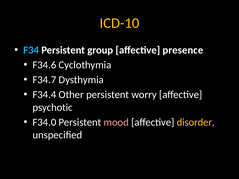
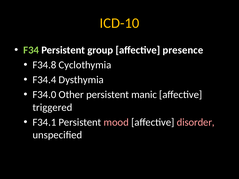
F34 colour: light blue -> light green (31, 50)
F34.6: F34.6 -> F34.8 (44, 65)
F34.7: F34.7 -> F34.4 (44, 80)
F34.4: F34.4 -> F34.0 (44, 95)
worry: worry -> manic (144, 95)
psychotic: psychotic -> triggered (52, 108)
F34.0: F34.0 -> F34.1 (44, 122)
disorder colour: yellow -> pink (196, 122)
